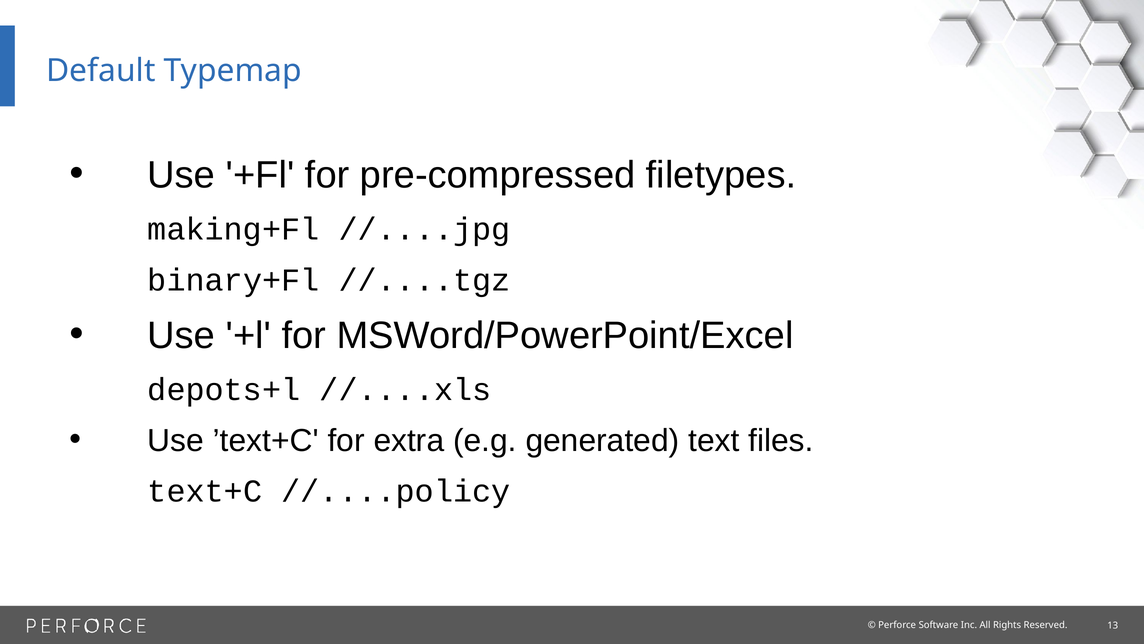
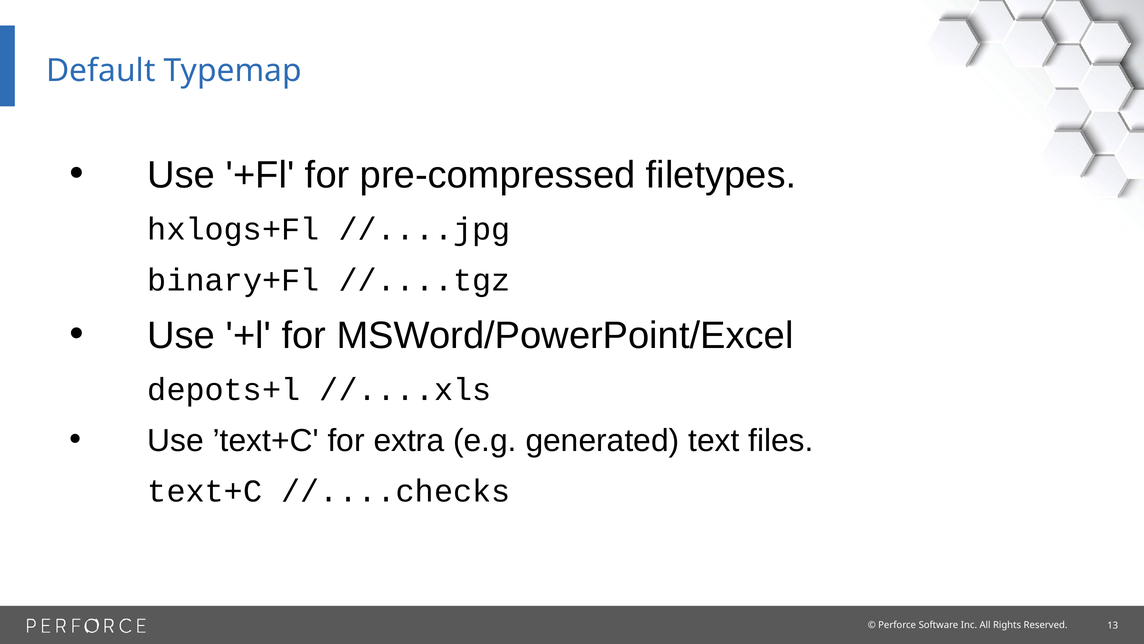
making+Fl: making+Fl -> hxlogs+Fl (233, 229)
//....policy: //....policy -> //....checks (396, 491)
